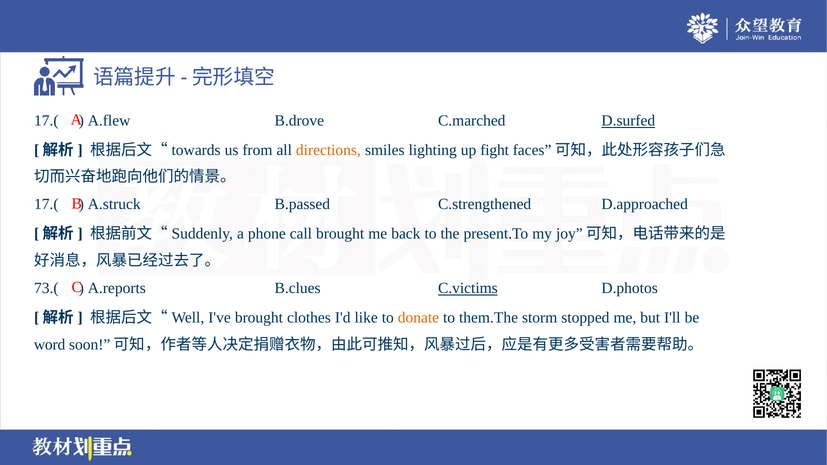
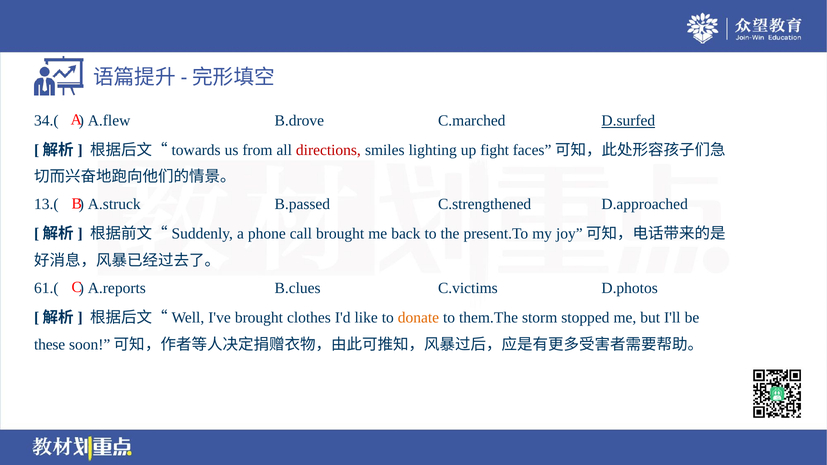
17.(: 17.( -> 34.( (46, 121)
directions colour: orange -> red (328, 150)
17.(: 17.( -> 13.( (46, 204)
73.(: 73.( -> 61.( (46, 288)
C.victims underline: present -> none (468, 288)
word: word -> these (50, 345)
